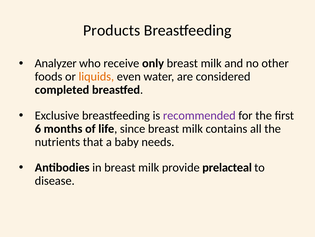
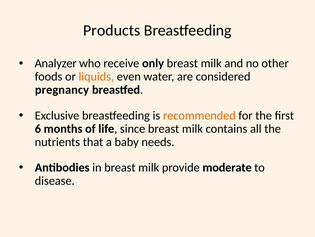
completed: completed -> pregnancy (62, 90)
recommended colour: purple -> orange (199, 115)
prelacteal: prelacteal -> moderate (227, 167)
